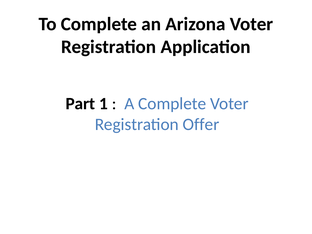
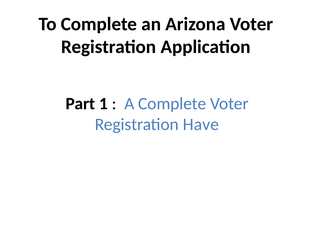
Offer: Offer -> Have (201, 124)
